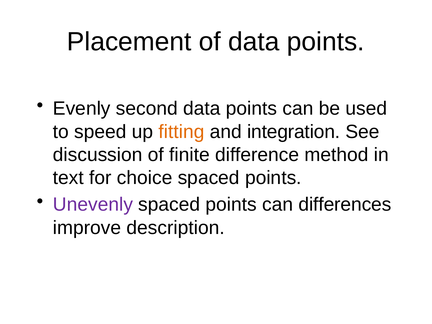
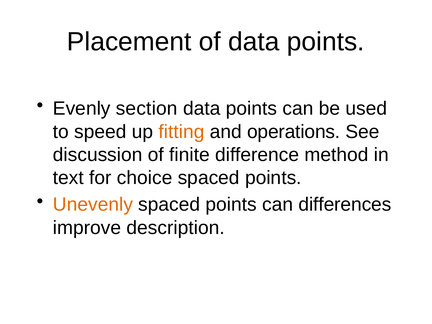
second: second -> section (147, 109)
integration: integration -> operations (294, 132)
Unevenly colour: purple -> orange (93, 205)
